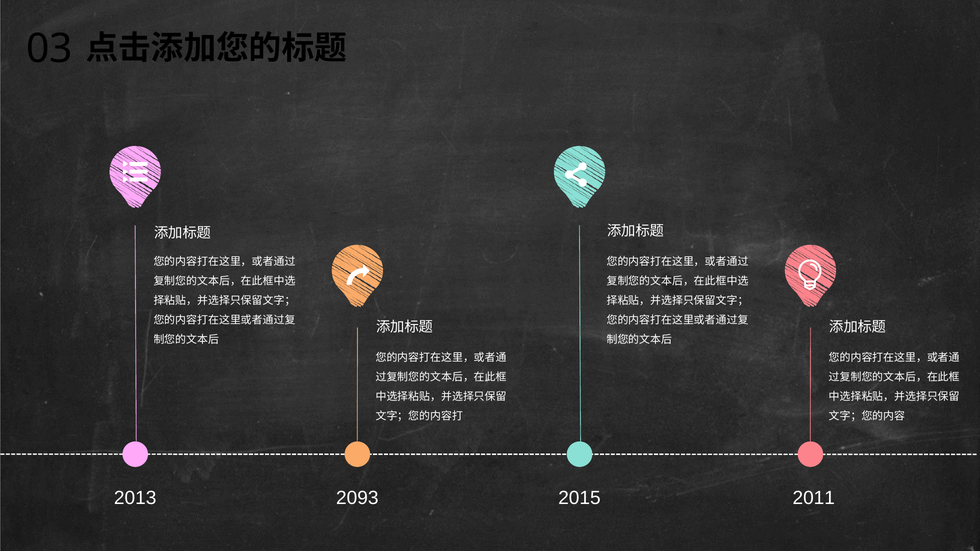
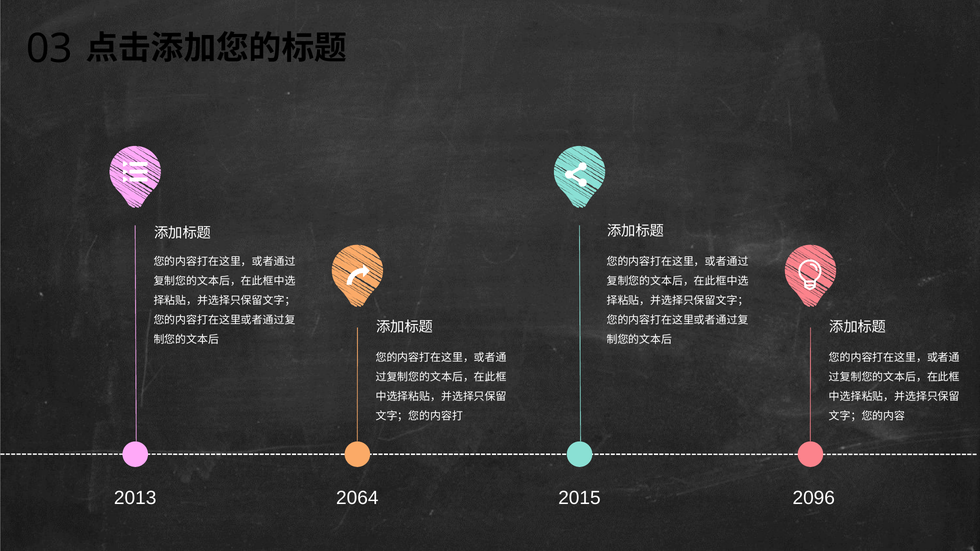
2093: 2093 -> 2064 (357, 498)
2011: 2011 -> 2096 (814, 498)
